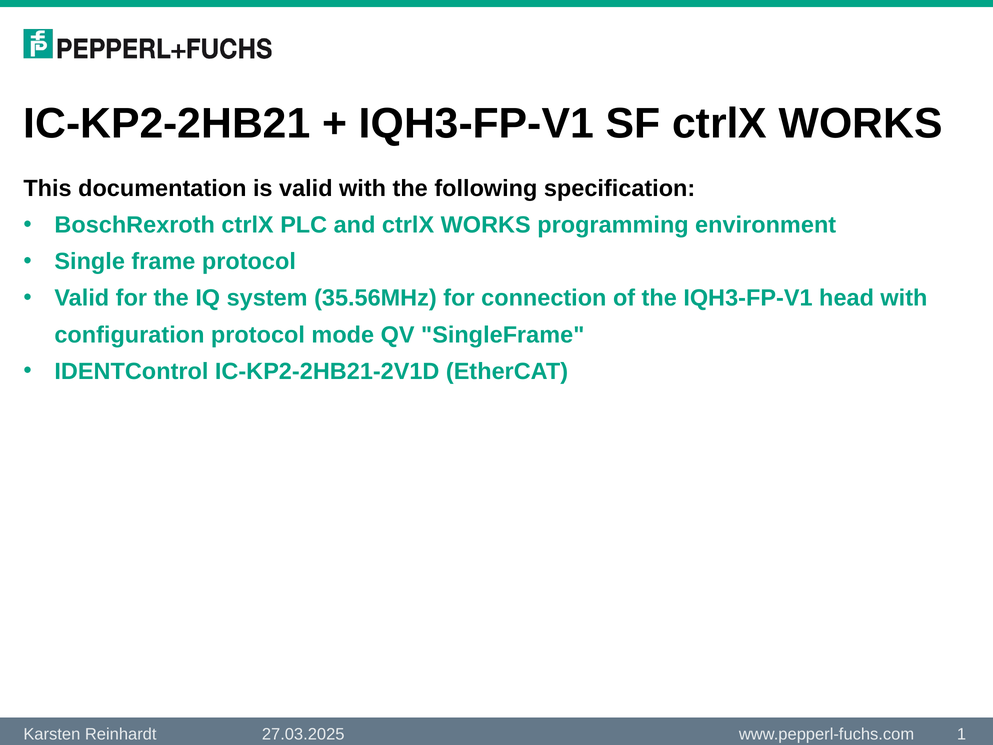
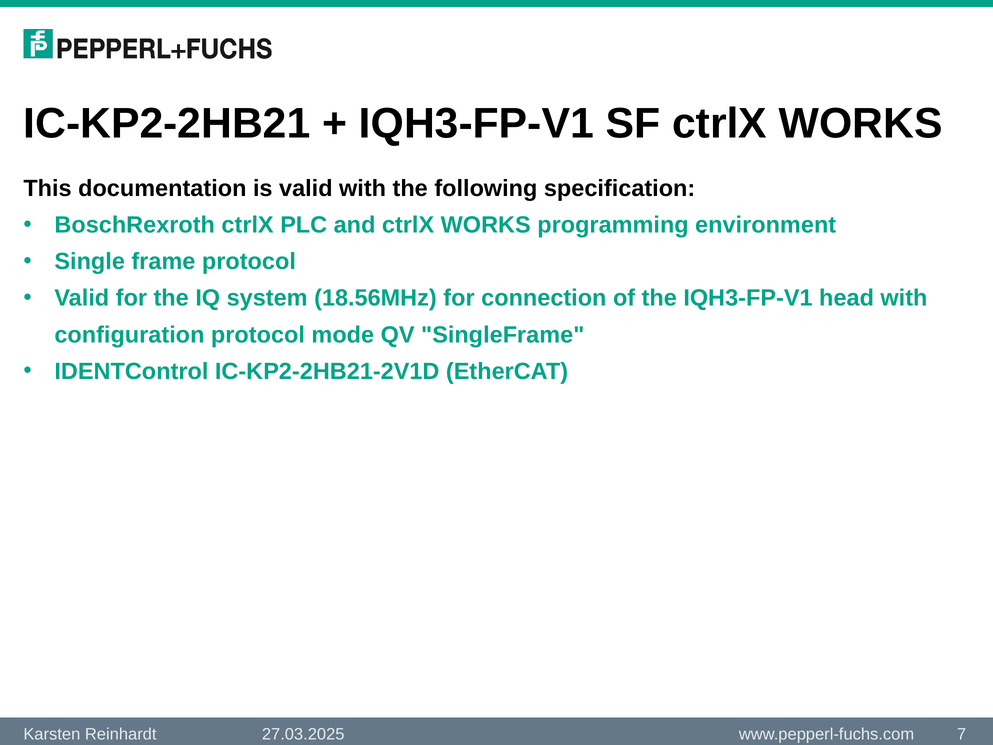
35.56MHz: 35.56MHz -> 18.56MHz (375, 298)
1: 1 -> 7 (962, 734)
